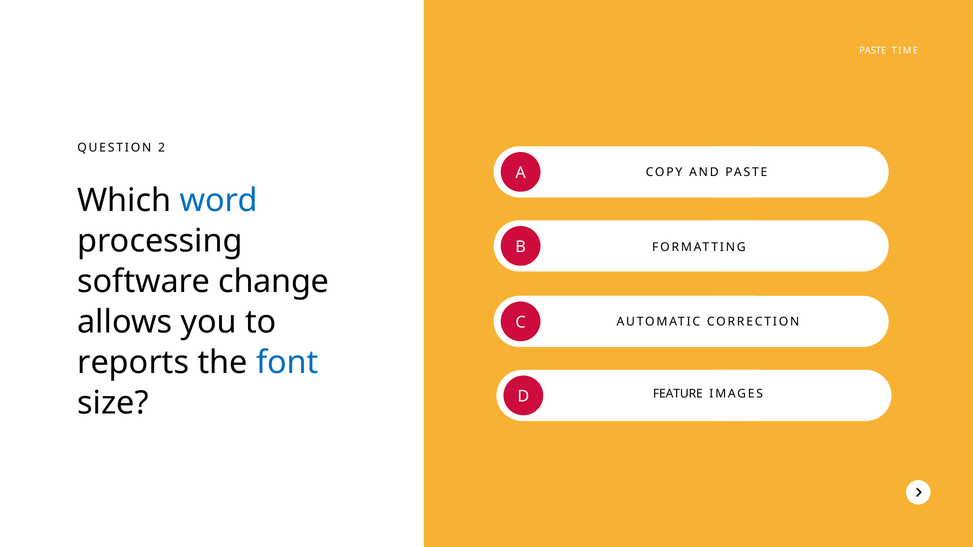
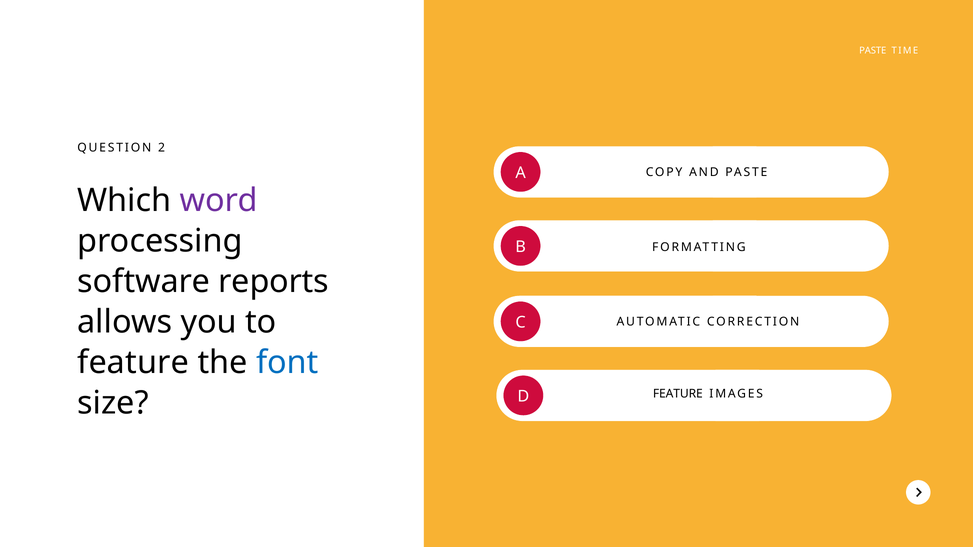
word colour: blue -> purple (219, 201)
change: change -> reports (274, 282)
reports: reports -> feature (133, 363)
